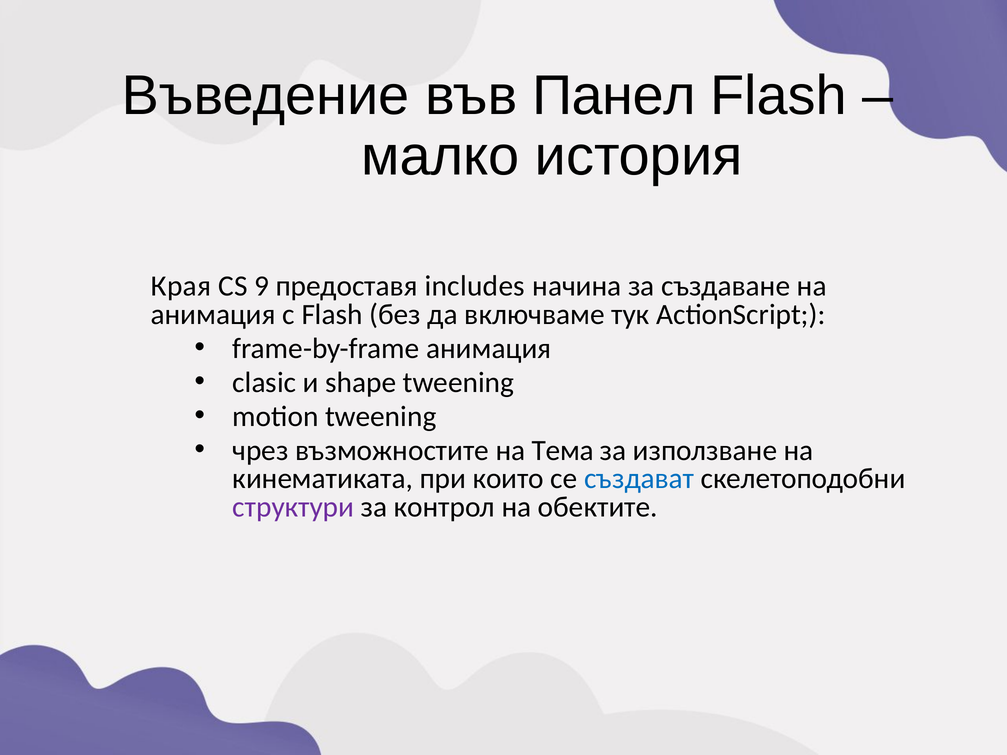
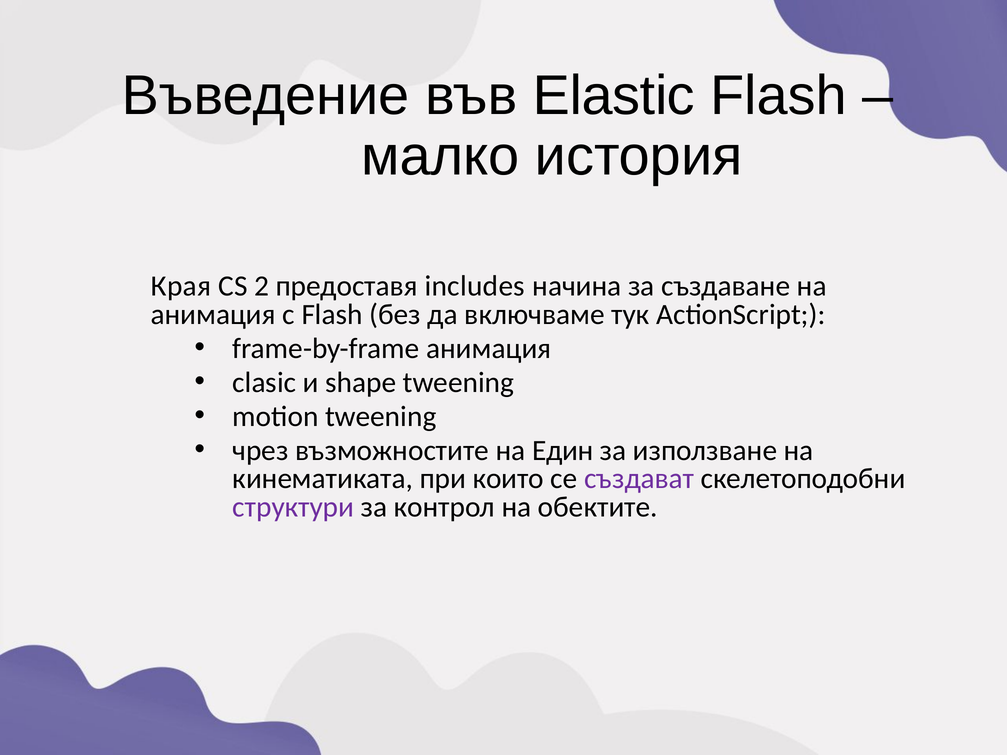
Панел: Панел -> Elastic (614, 96)
9: 9 -> 2 (262, 286)
Тема: Тема -> Един (563, 451)
създават colour: blue -> purple (639, 479)
